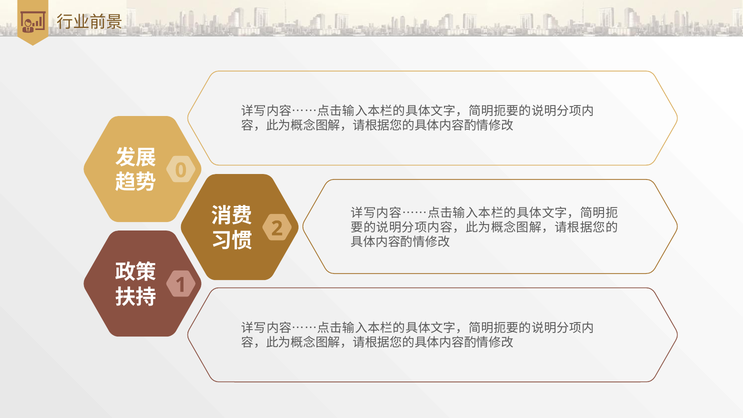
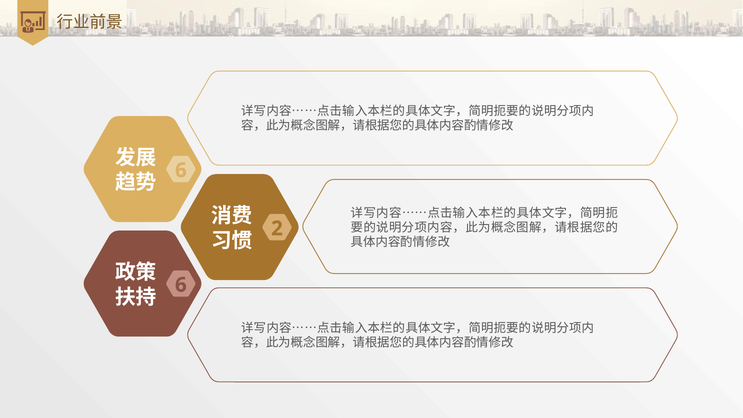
0: 0 -> 6 (181, 170)
1: 1 -> 6 (181, 285)
